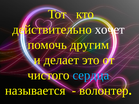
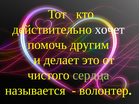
сердца colour: light blue -> light green (91, 75)
